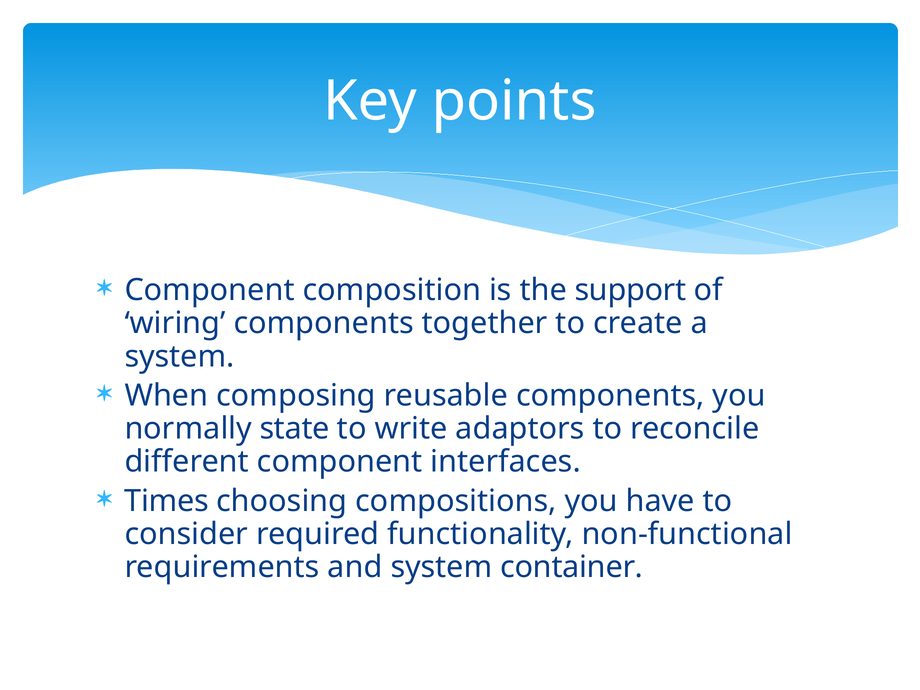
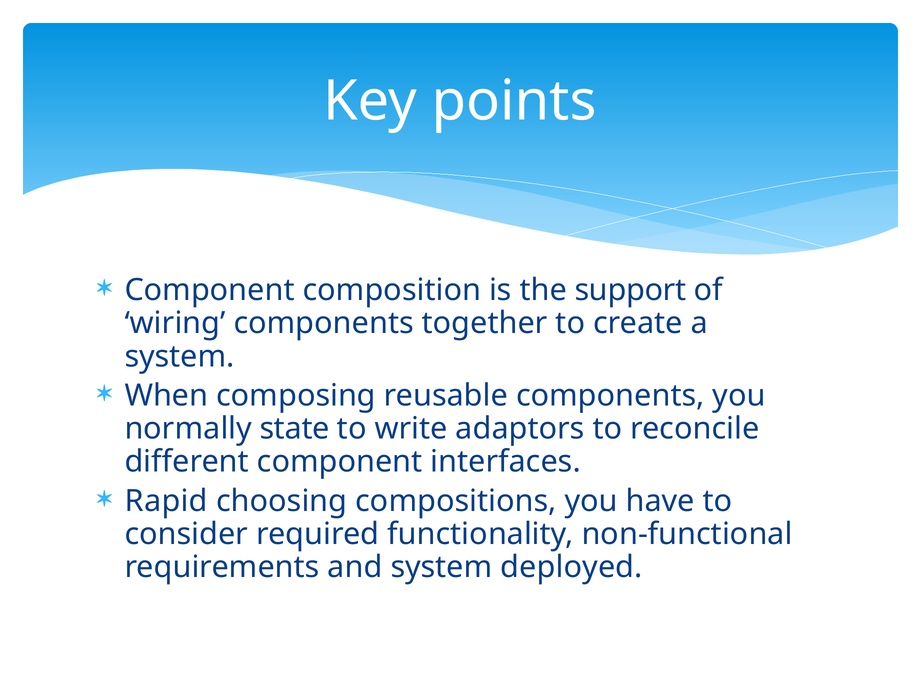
Times: Times -> Rapid (166, 501)
container: container -> deployed (572, 567)
